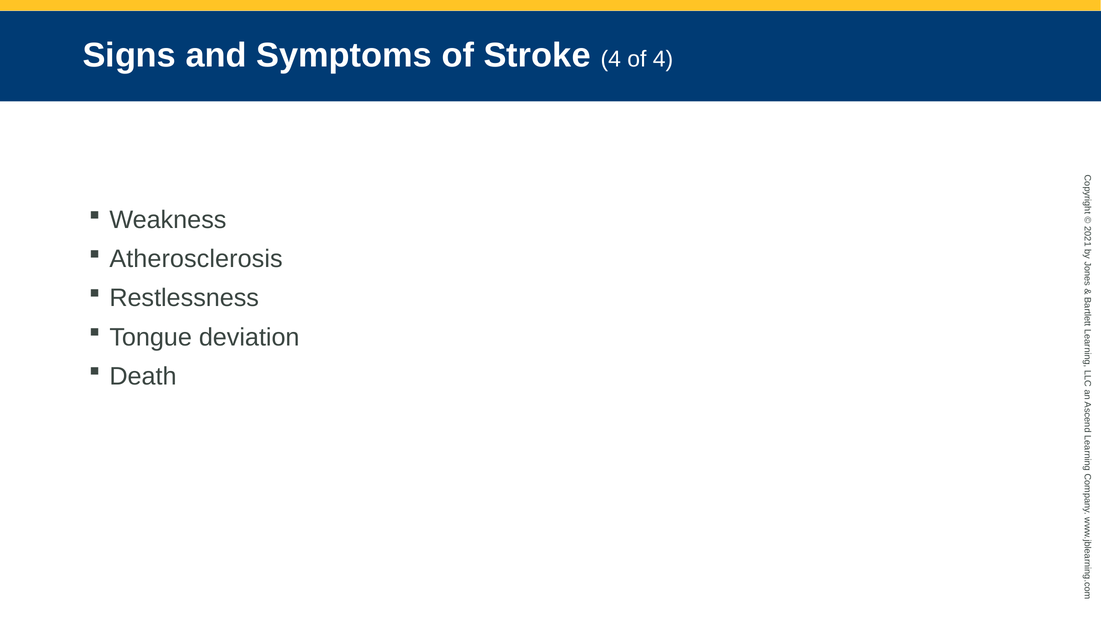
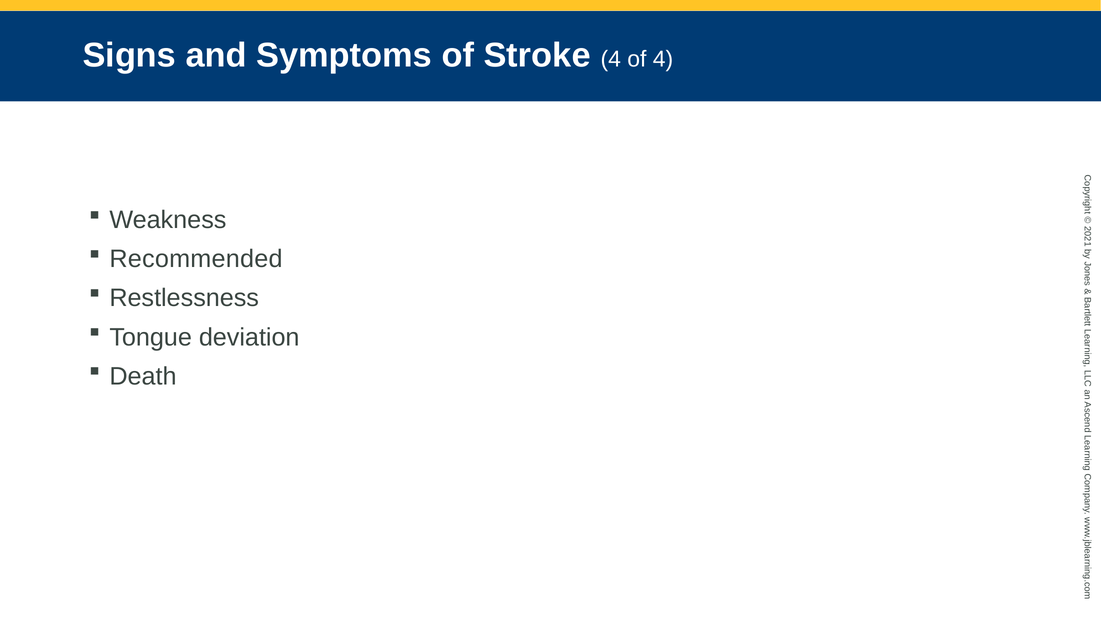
Atherosclerosis: Atherosclerosis -> Recommended (196, 259)
